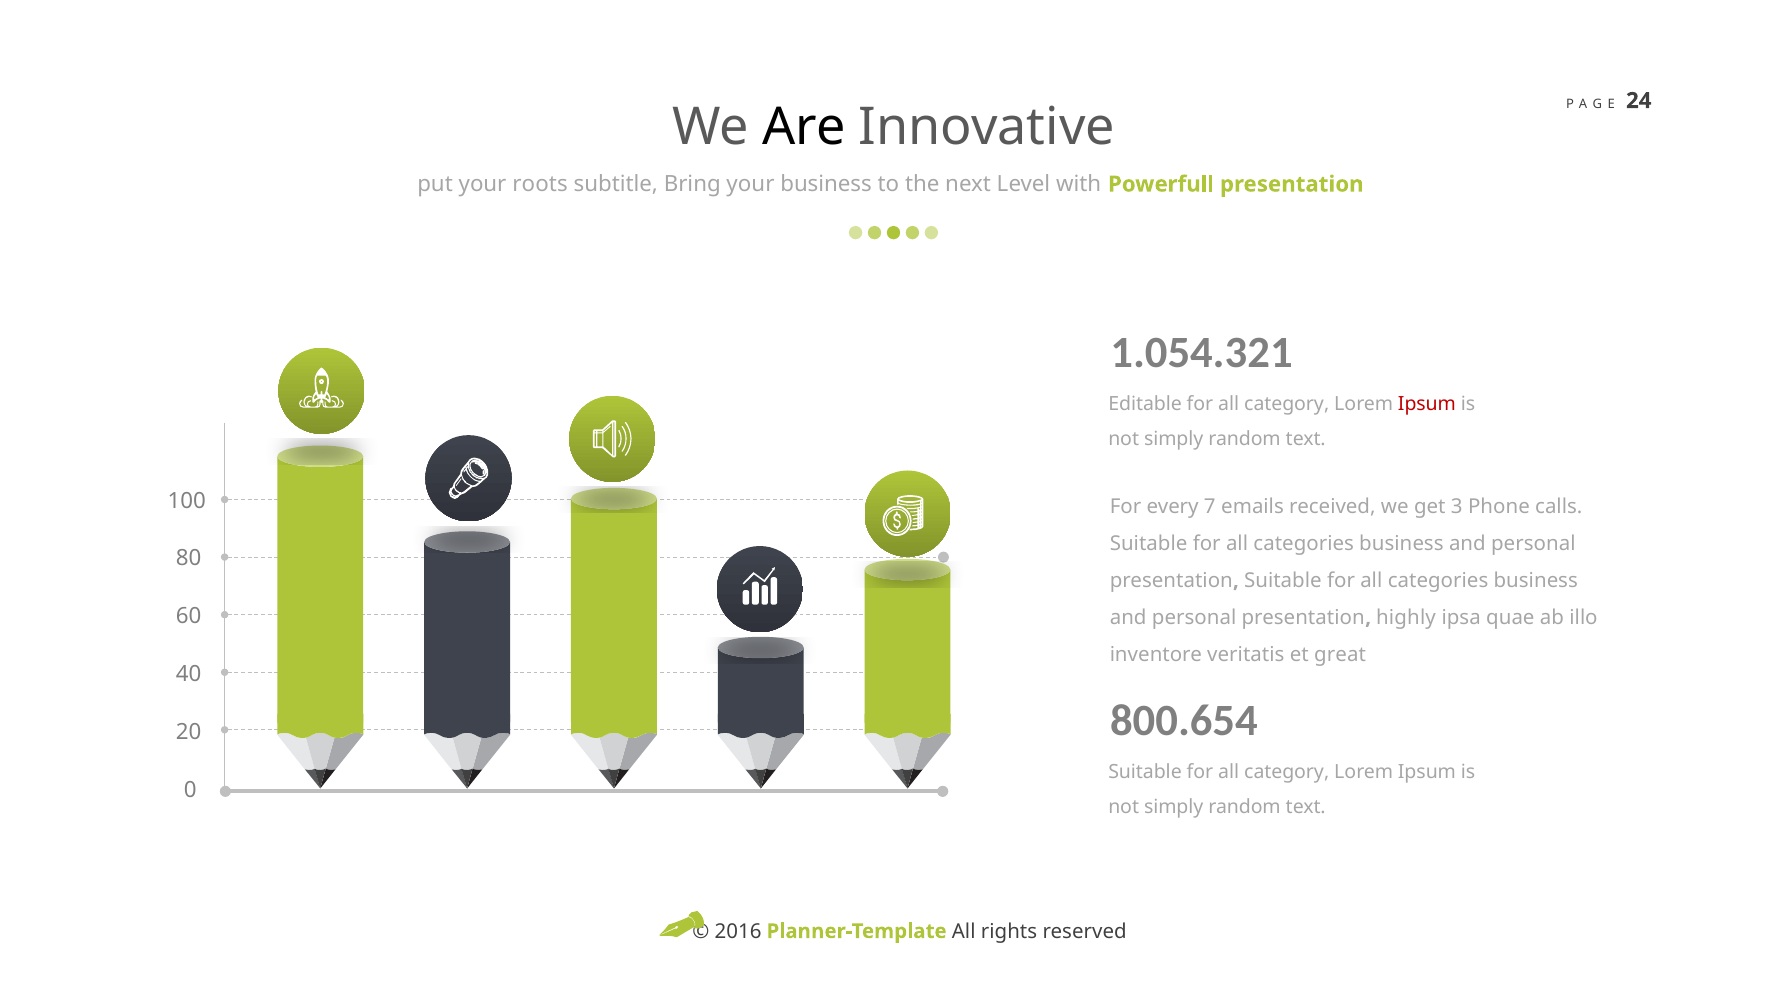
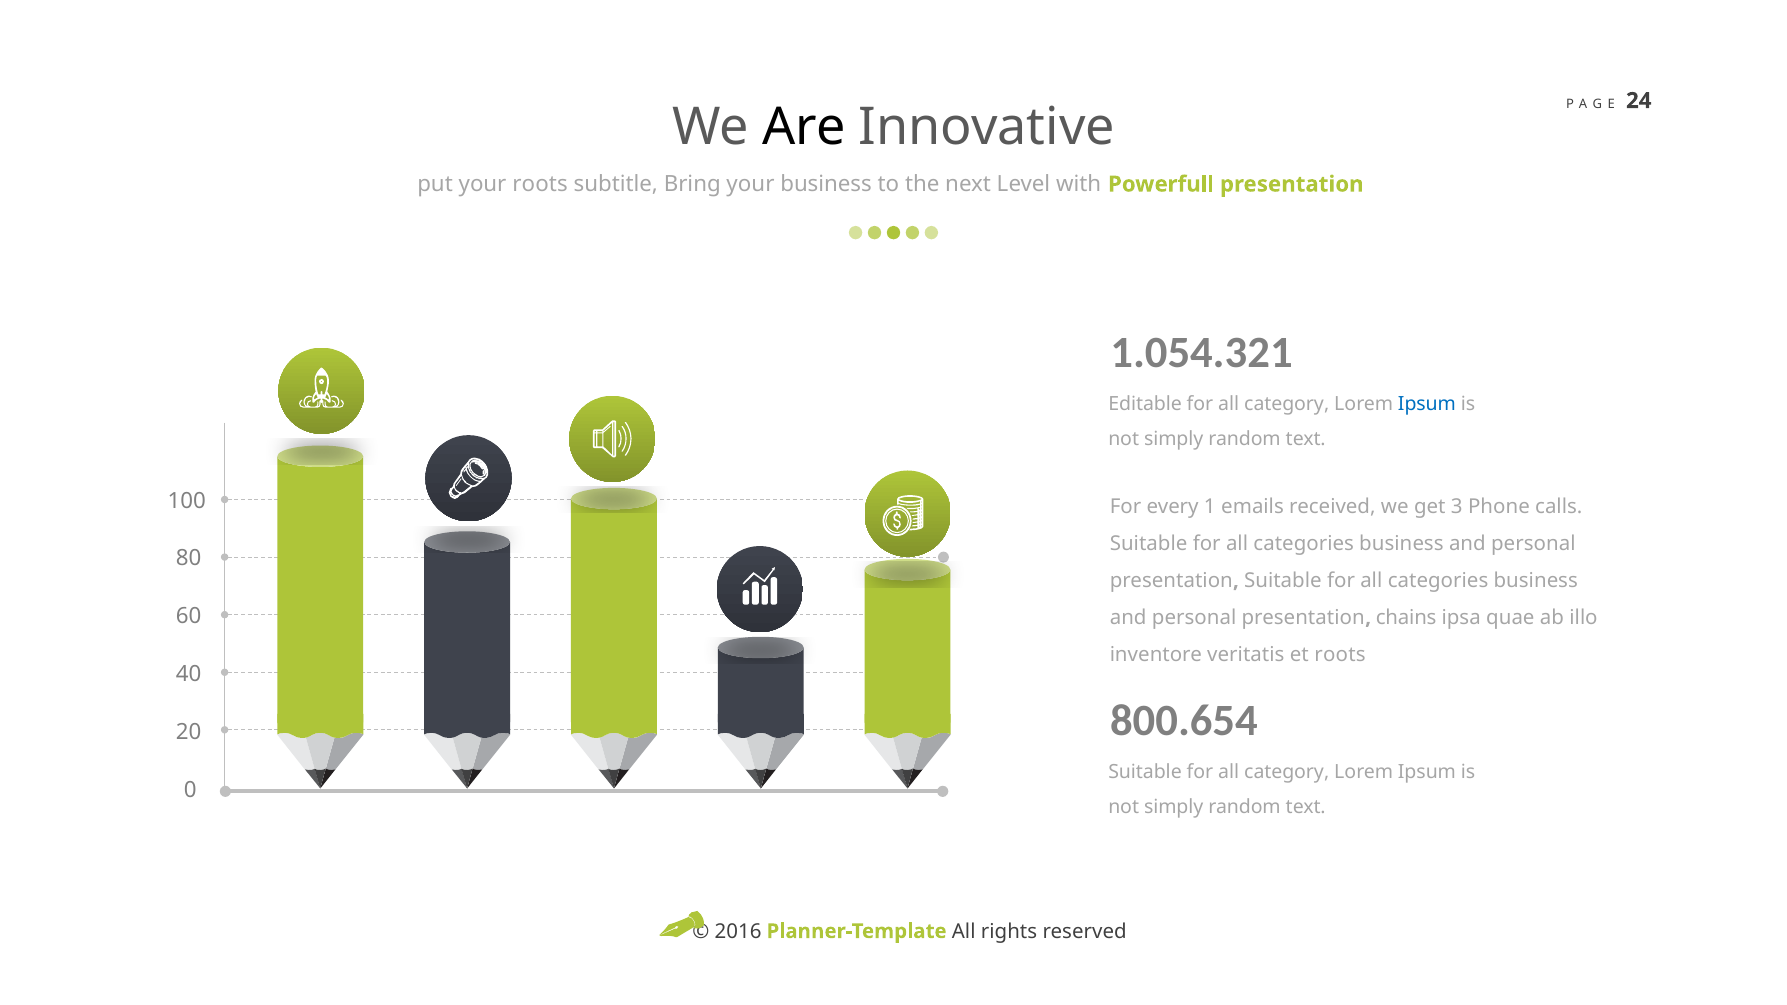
Ipsum colour: red -> blue (1427, 404)
7: 7 -> 1 (1210, 507)
highly: highly -> chains (1406, 618)
et great: great -> roots (1340, 654)
